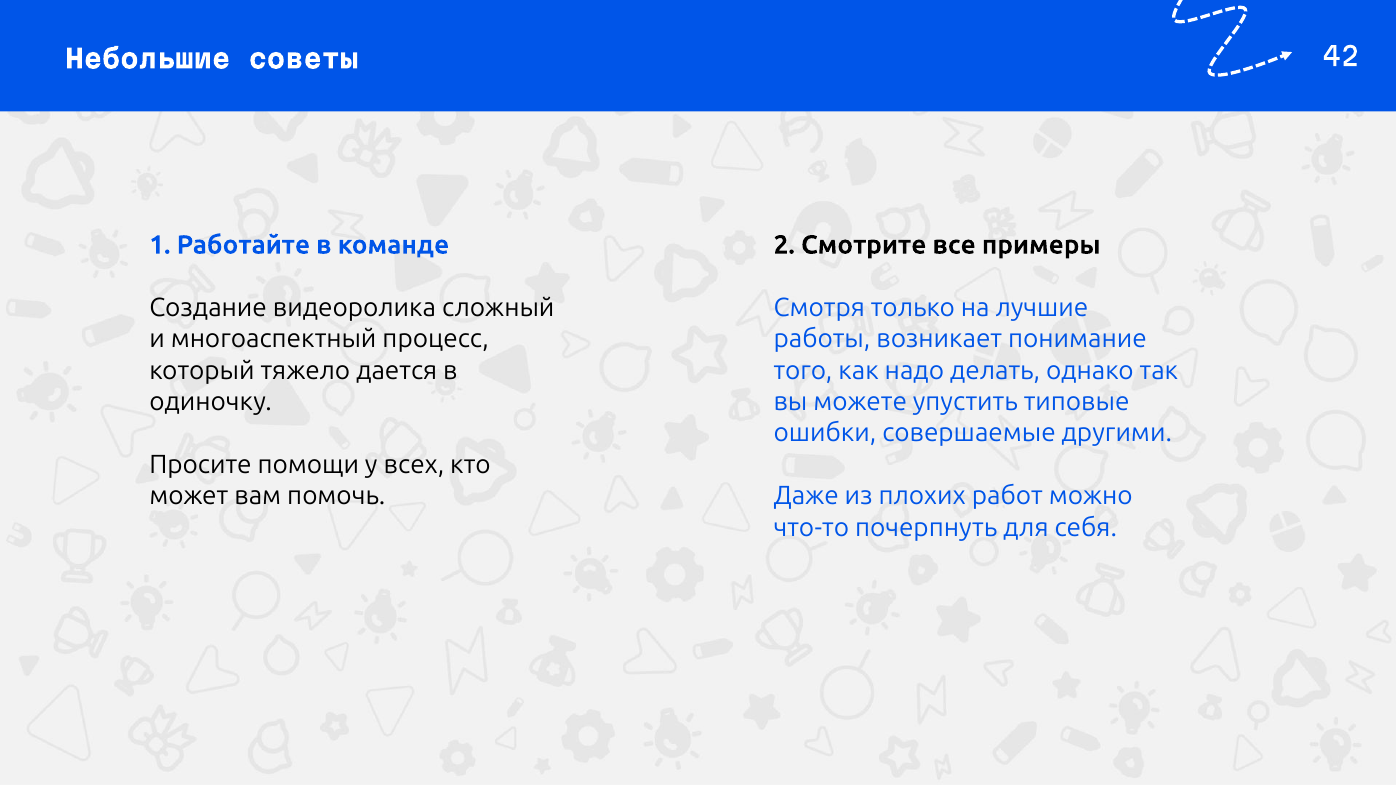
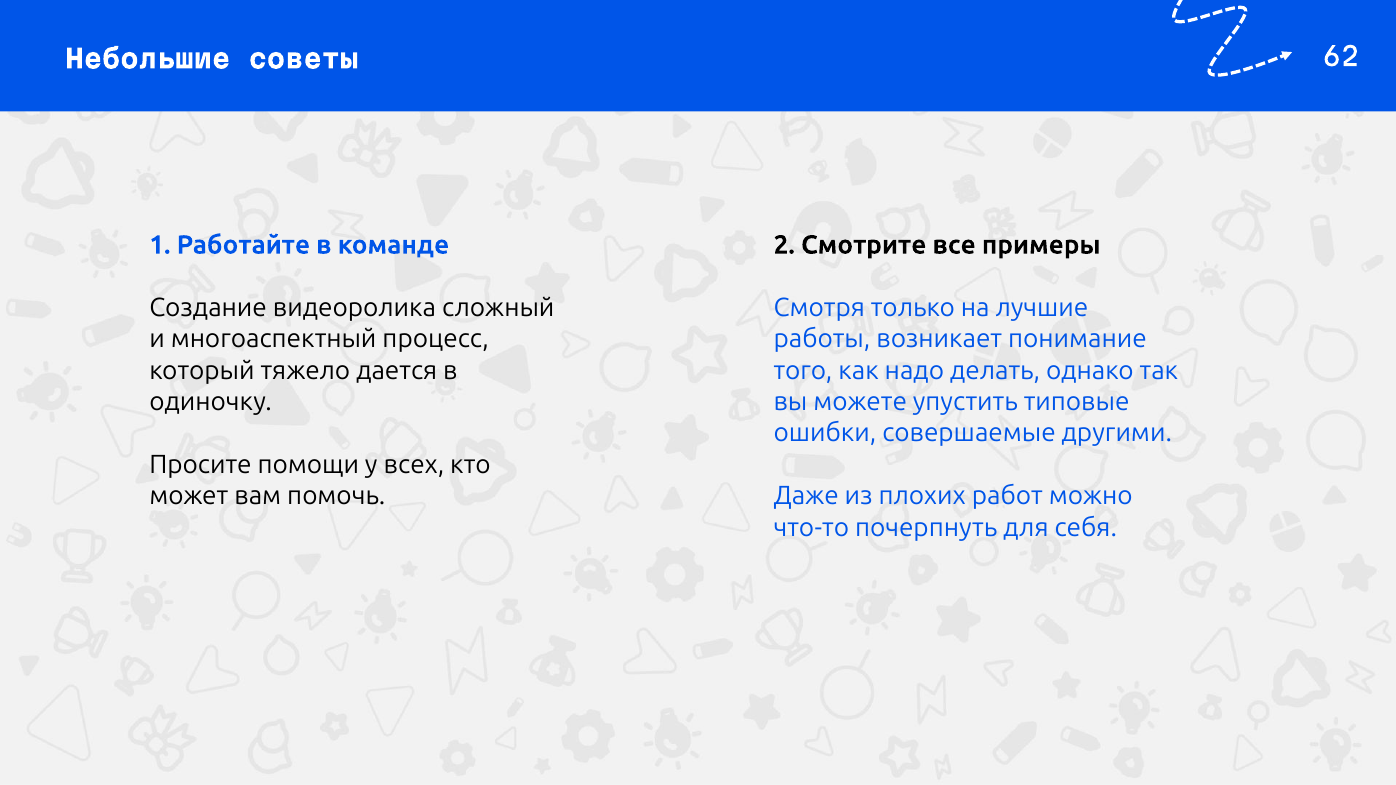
42: 42 -> 62 (1341, 57)
